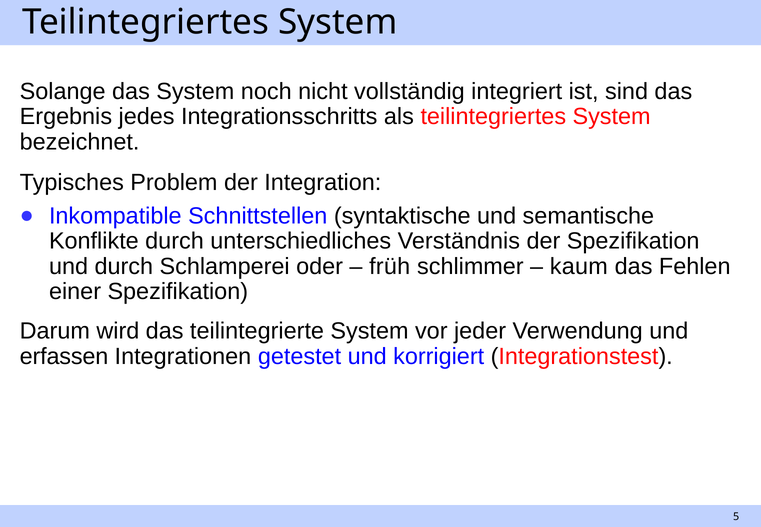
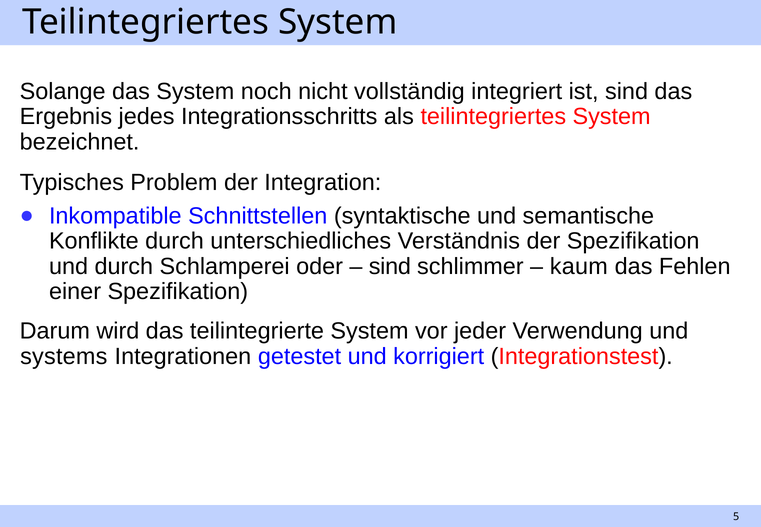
früh: früh -> sind (390, 266)
erfassen: erfassen -> systems (64, 356)
